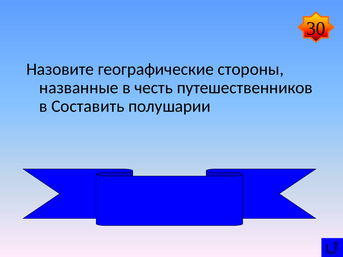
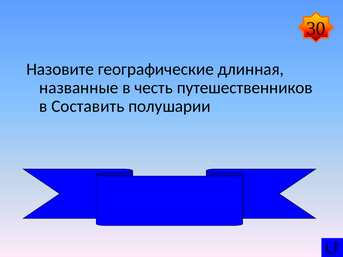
стороны: стороны -> длинная (251, 69)
